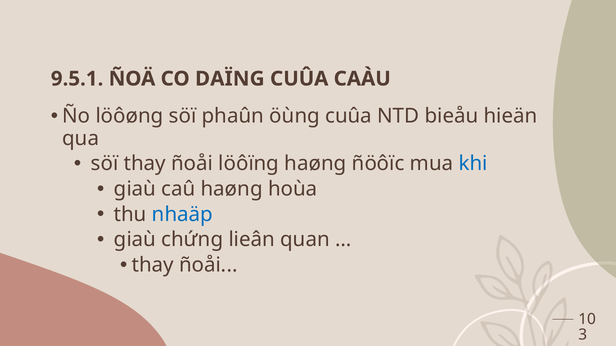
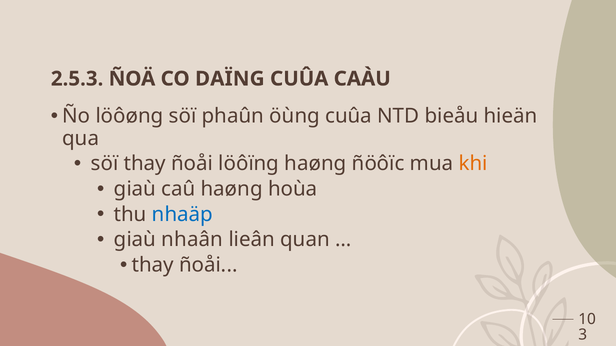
9.5.1: 9.5.1 -> 2.5.3 (77, 79)
khi colour: blue -> orange (473, 164)
chứng: chứng -> nhaân (192, 240)
